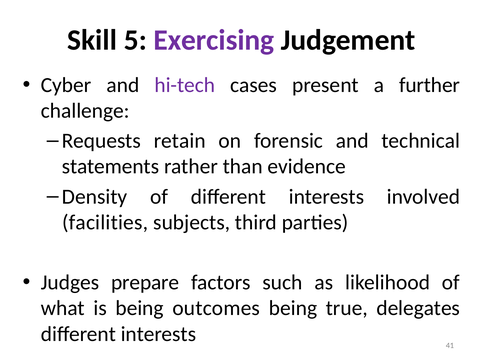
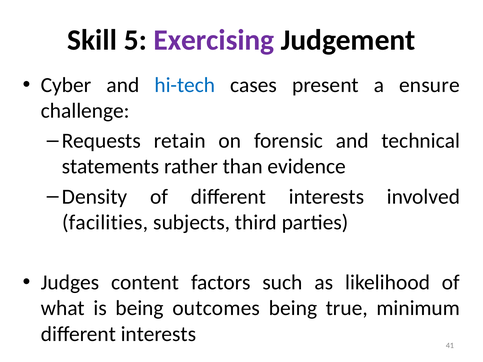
hi-tech colour: purple -> blue (185, 85)
further: further -> ensure (429, 85)
prepare: prepare -> content (145, 283)
delegates: delegates -> minimum (418, 308)
